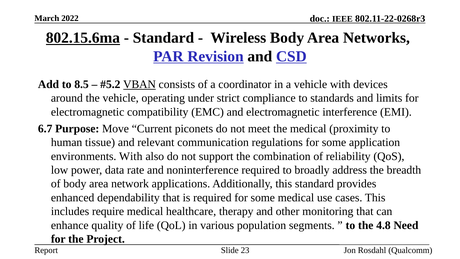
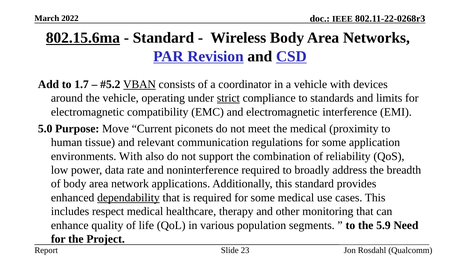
8.5: 8.5 -> 1.7 (82, 84)
strict underline: none -> present (228, 98)
6.7: 6.7 -> 5.0 (45, 128)
dependability underline: none -> present (128, 197)
require: require -> respect (108, 211)
4.8: 4.8 -> 5.9 (383, 225)
